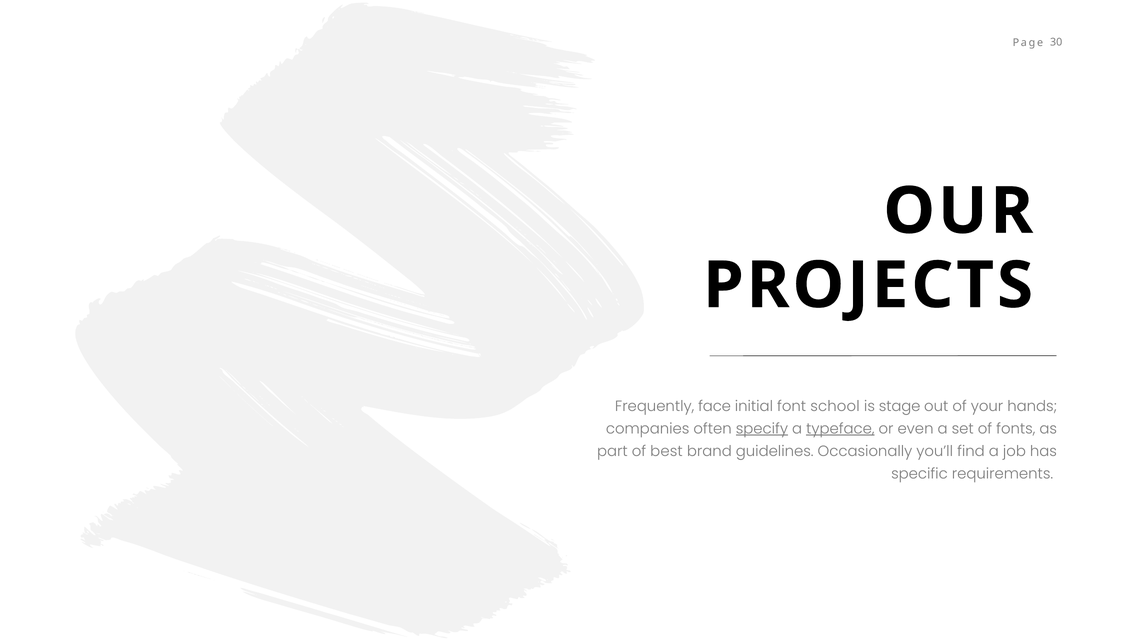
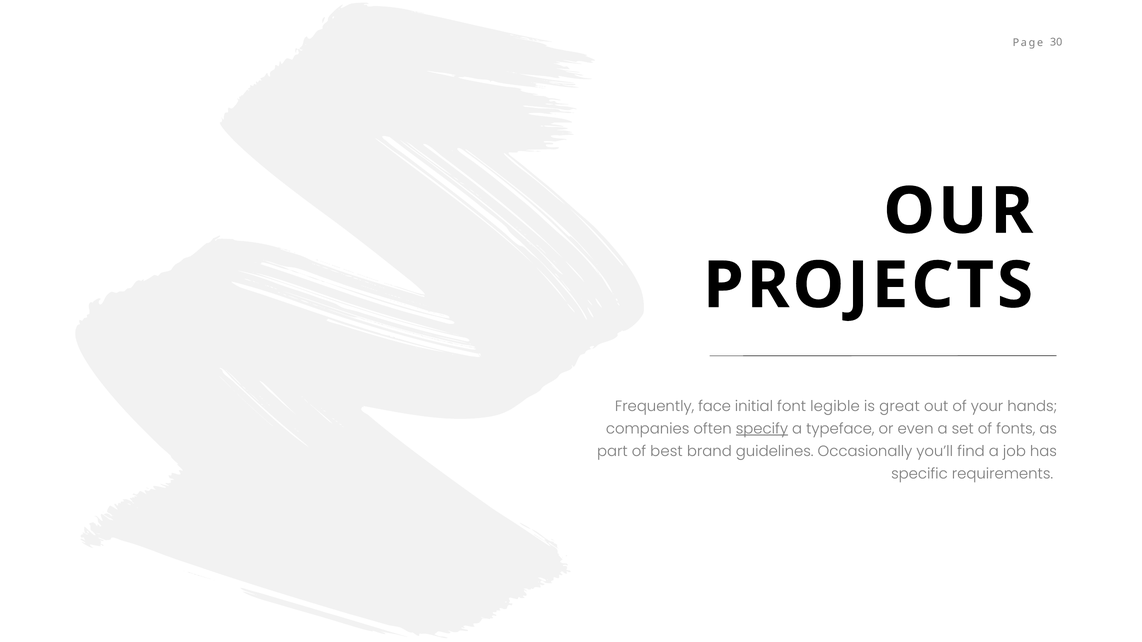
school: school -> legible (835, 407)
stage: stage -> great (899, 407)
typeface underline: present -> none (840, 429)
